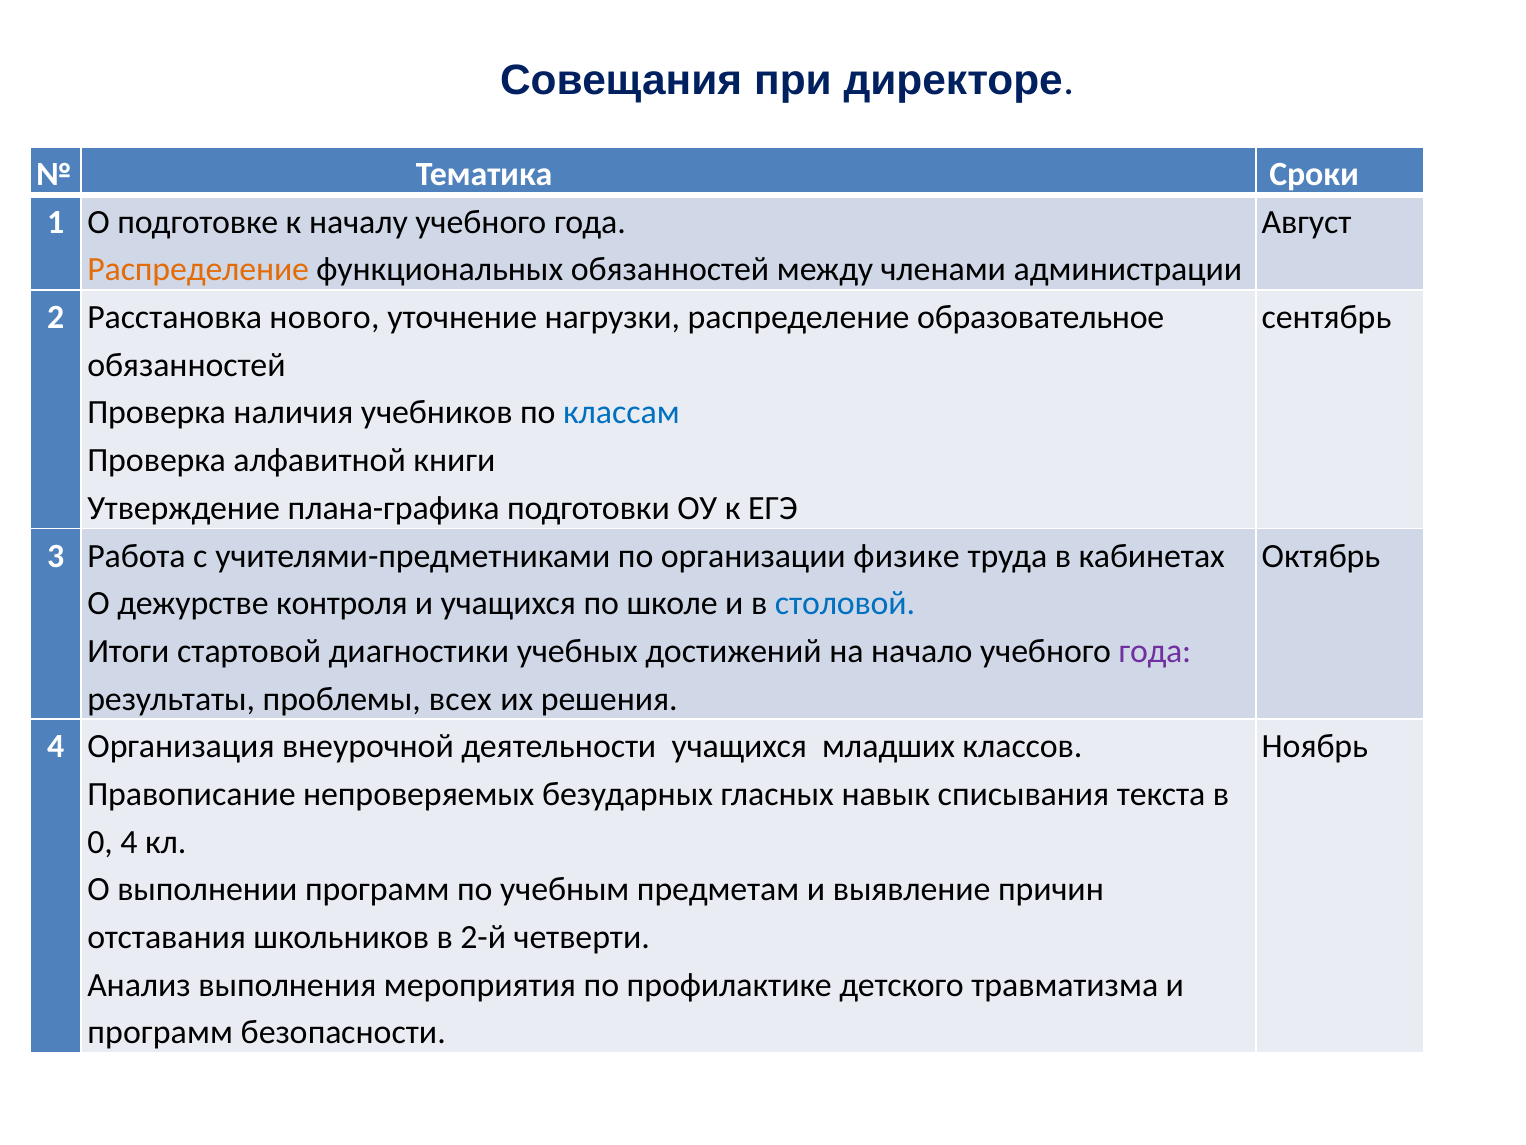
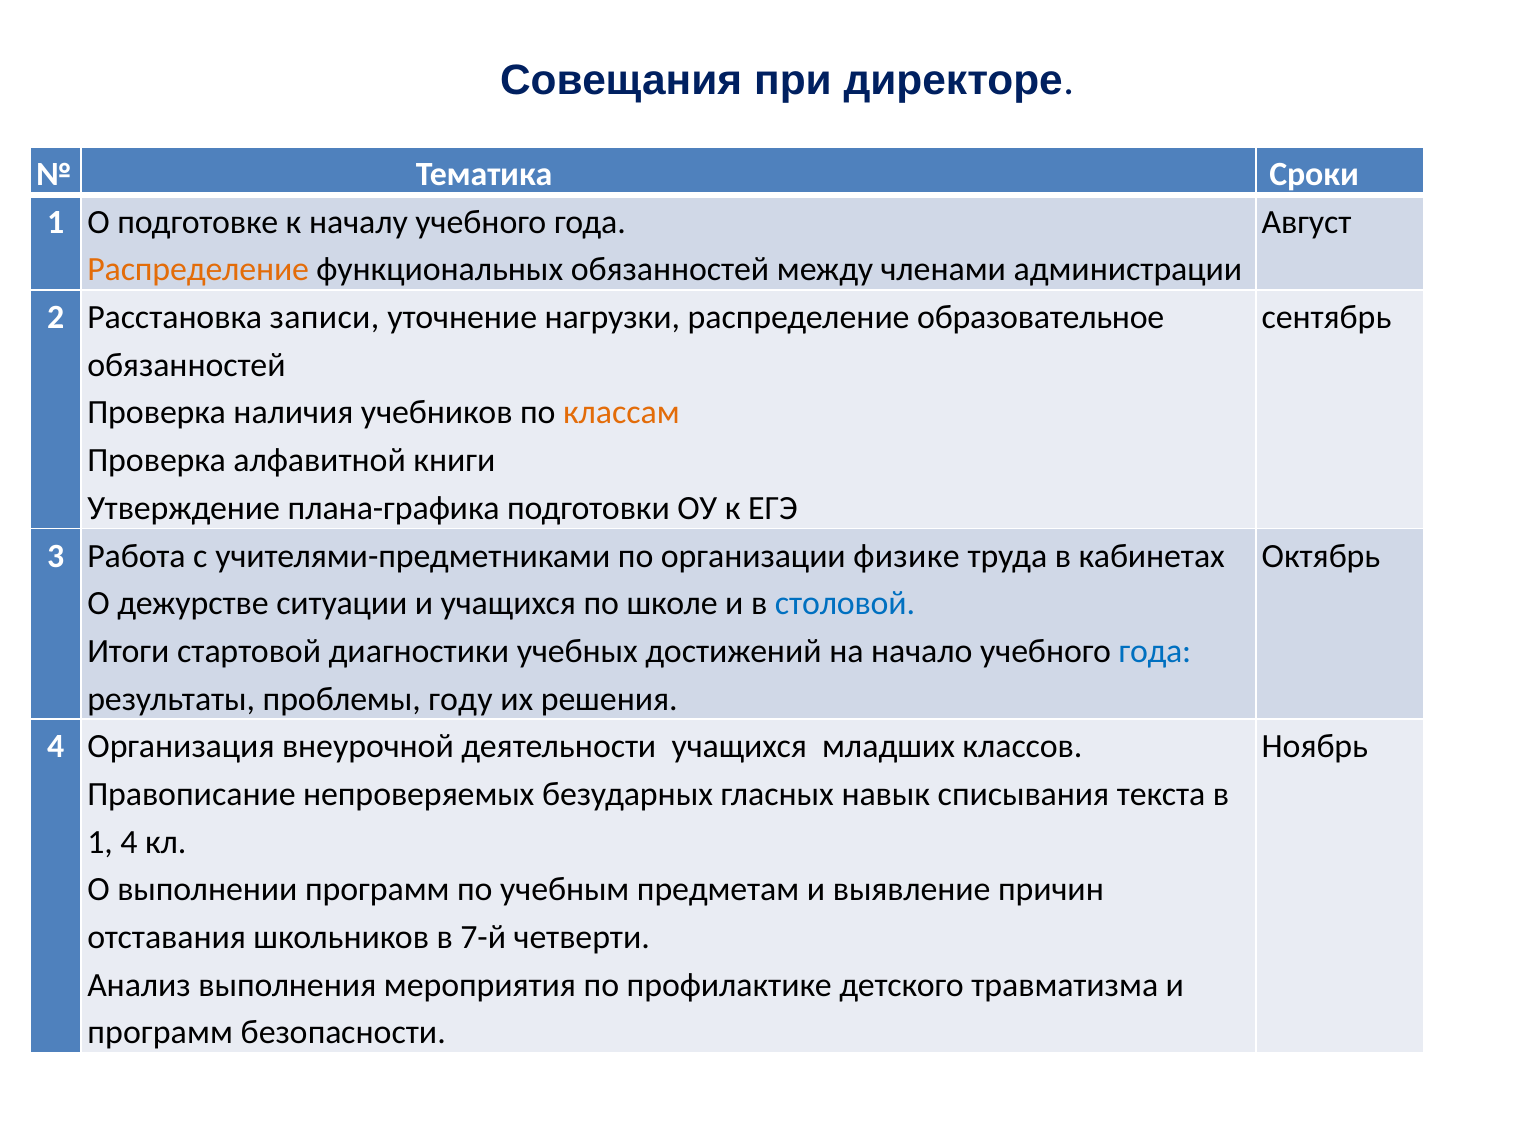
нового: нового -> записи (324, 317)
классам colour: blue -> orange (621, 413)
контроля: контроля -> ситуации (342, 603)
года colour: purple -> blue (1155, 651)
всех: всех -> году (460, 699)
0: 0 -> 1 (100, 842)
2-й: 2-й -> 7-й (483, 937)
